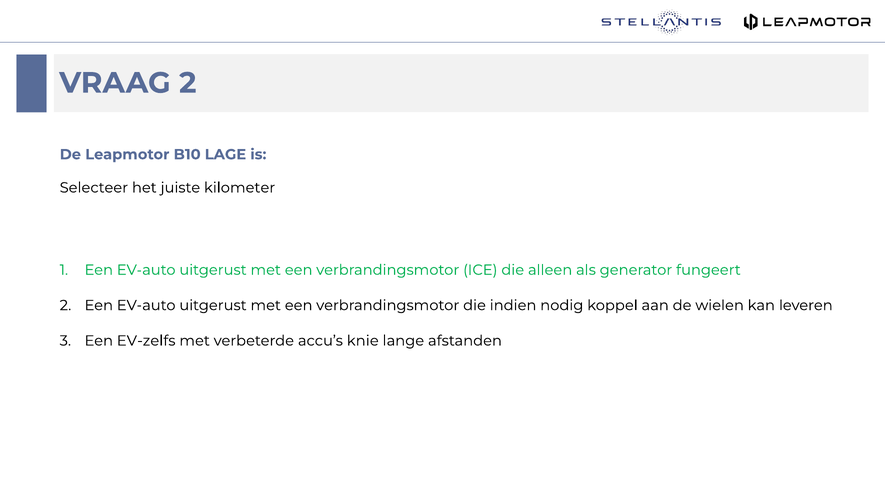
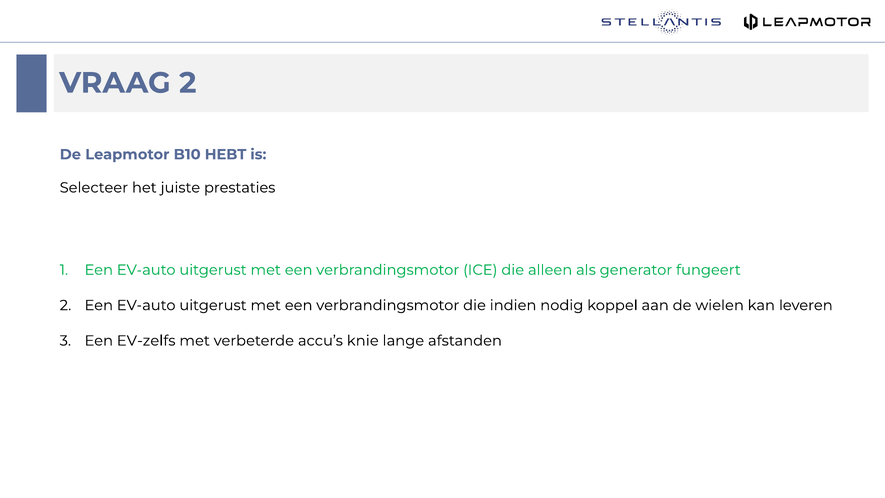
LAGE: LAGE -> HEBT (226, 154)
kilometer: kilometer -> prestaties (240, 188)
